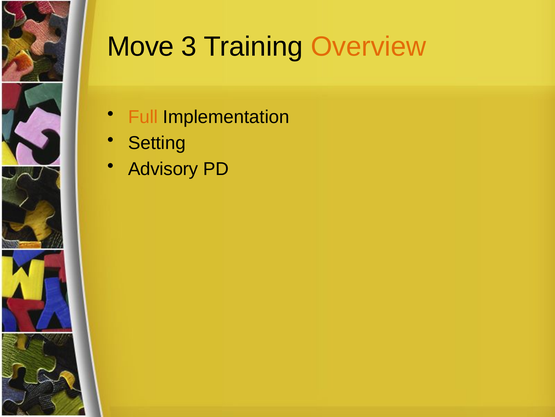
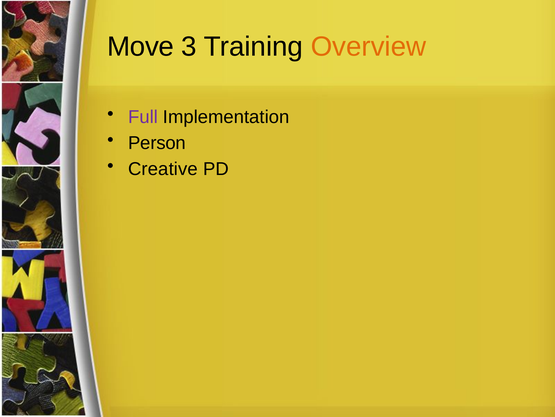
Full colour: orange -> purple (143, 117)
Setting: Setting -> Person (157, 143)
Advisory: Advisory -> Creative (163, 169)
